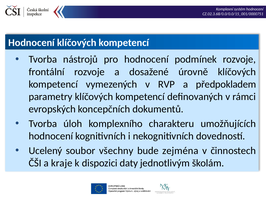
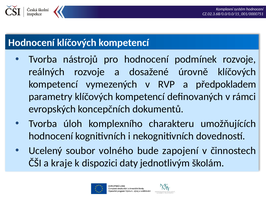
frontální: frontální -> reálných (47, 72)
všechny: všechny -> volného (116, 150)
zejména: zejména -> zapojení (180, 150)
